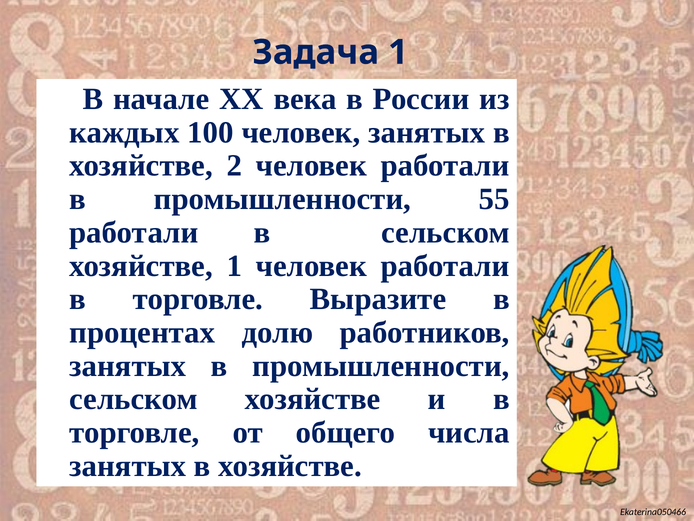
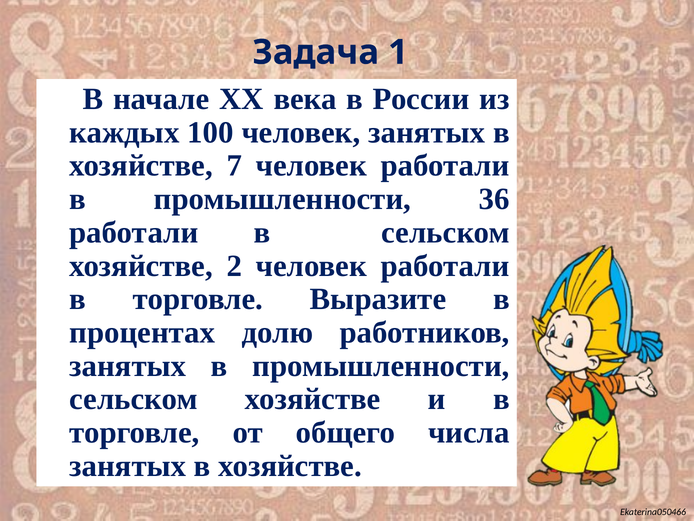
2: 2 -> 7 (234, 166)
55: 55 -> 36 (494, 199)
хозяйстве 1: 1 -> 2 (234, 266)
